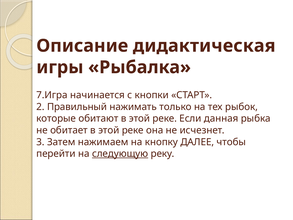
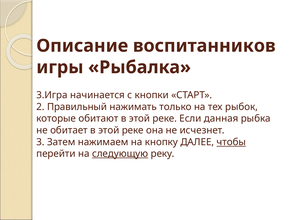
дидактическая: дидактическая -> воспитанников (204, 46)
7.Игра: 7.Игра -> 3.Игра (52, 95)
чтобы underline: none -> present (231, 142)
